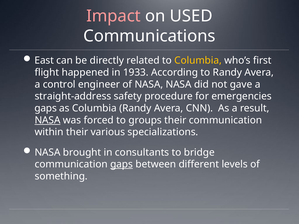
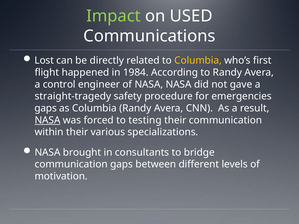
Impact colour: pink -> light green (114, 16)
East: East -> Lost (44, 61)
1933: 1933 -> 1984 (136, 72)
straight-address: straight-address -> straight-tragedy (73, 96)
groups: groups -> testing (145, 120)
gaps underline: present -> none (122, 164)
something: something -> motivation (61, 176)
